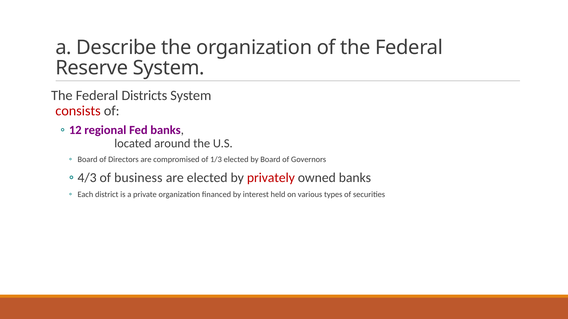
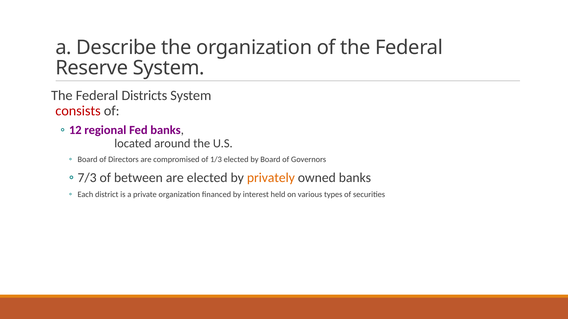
4/3: 4/3 -> 7/3 (87, 178)
business: business -> between (138, 178)
privately colour: red -> orange (271, 178)
